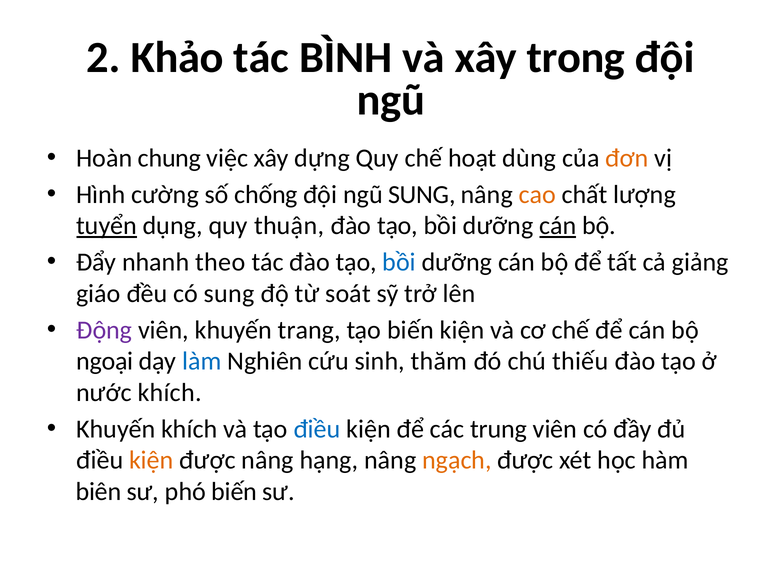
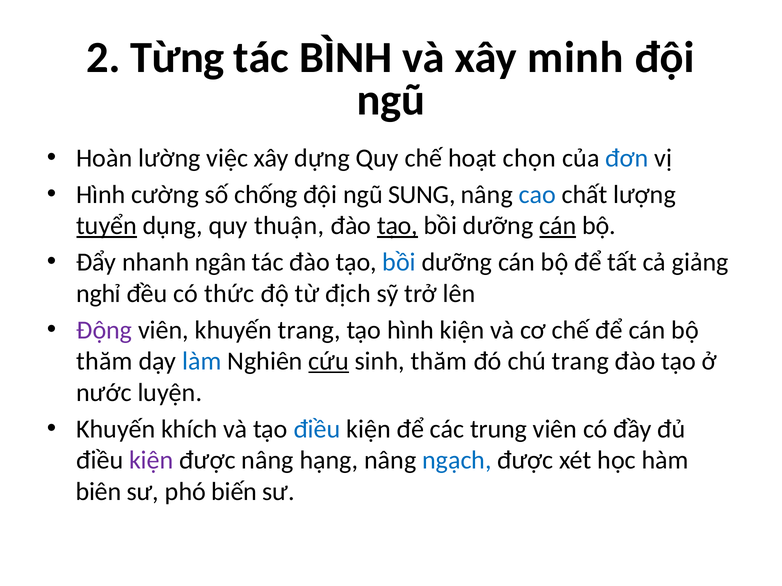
Khảo: Khảo -> Từng (177, 58)
trong: trong -> minh (575, 58)
chung: chung -> lường (169, 158)
dùng: dùng -> chọn (529, 158)
đơn colour: orange -> blue (627, 158)
cao colour: orange -> blue (537, 195)
tạo underline: none -> present (398, 226)
theo: theo -> ngân (221, 262)
giáo: giáo -> nghỉ (99, 294)
có sung: sung -> thức (229, 294)
soát: soát -> địch (348, 294)
tạo biến: biến -> hình (411, 330)
ngoại: ngoại -> thăm (104, 362)
cứu underline: none -> present (329, 362)
chú thiếu: thiếu -> trang (580, 362)
nước khích: khích -> luyện (170, 393)
kiện colour: orange -> purple (151, 461)
ngạch colour: orange -> blue (457, 461)
